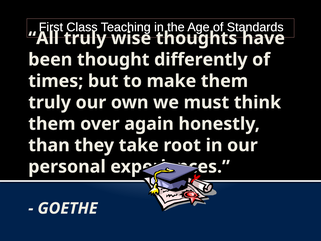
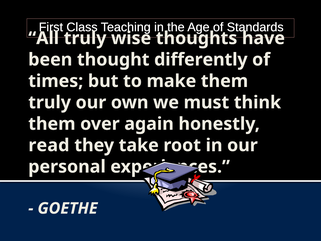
than: than -> read (49, 145)
